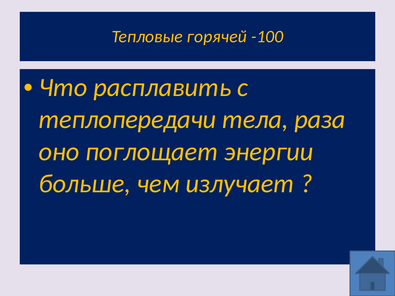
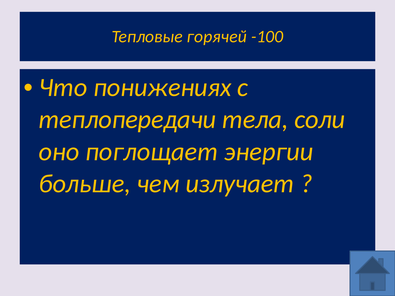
расплавить: расплавить -> понижениях (162, 87)
раза: раза -> соли (320, 120)
